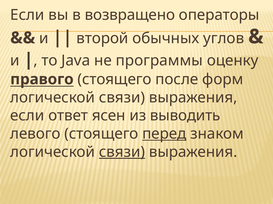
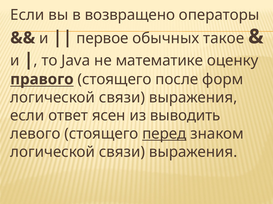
второй: второй -> первое (102, 38)
углов: углов -> такое (224, 38)
программы: программы -> математике (159, 61)
связи underline: present -> none (122, 152)
